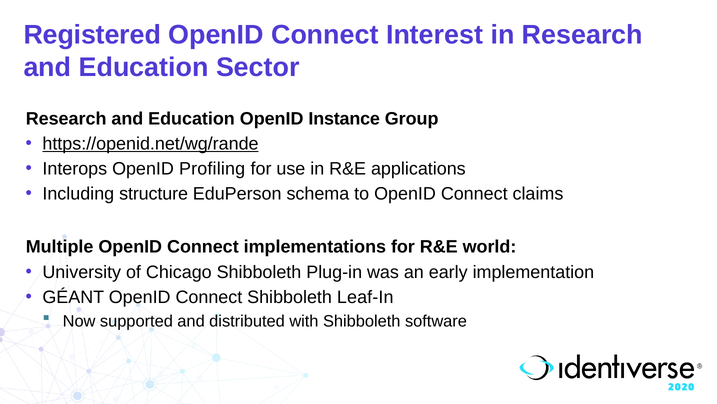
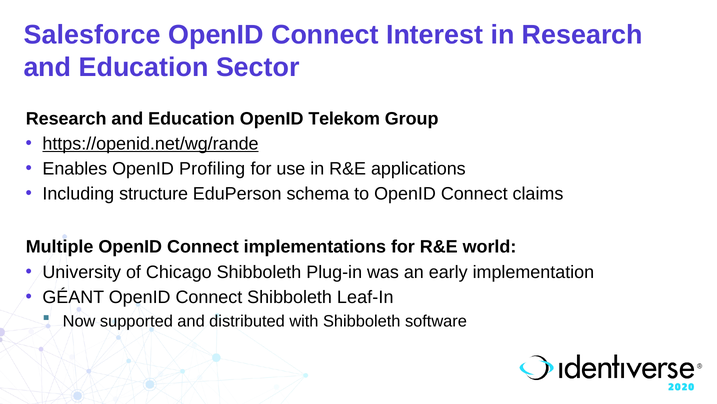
Registered: Registered -> Salesforce (92, 35)
Instance: Instance -> Telekom (344, 118)
Interops: Interops -> Enables (75, 169)
